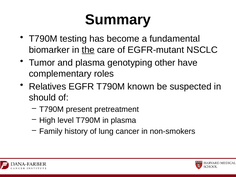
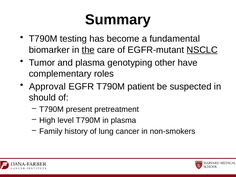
NSCLC underline: none -> present (202, 50)
Relatives: Relatives -> Approval (47, 87)
known: known -> patient (141, 87)
